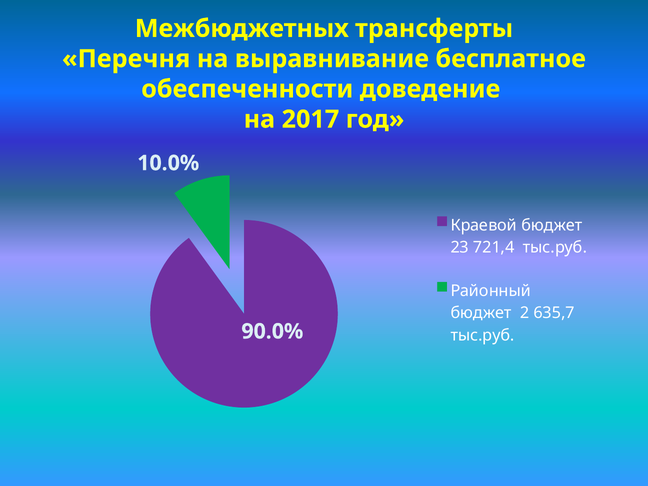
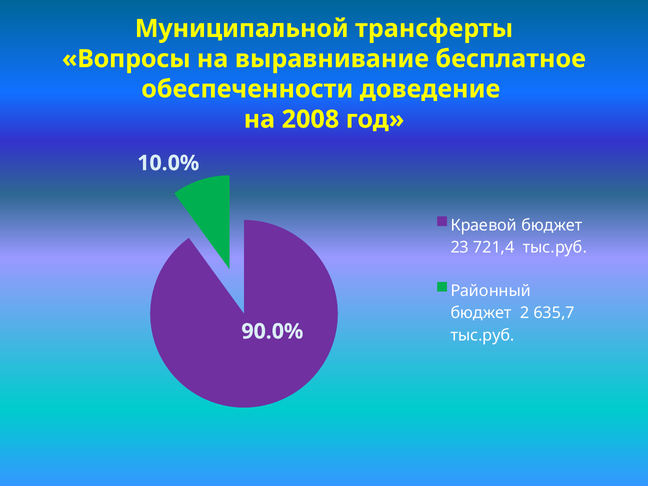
Межбюджетных: Межбюджетных -> Муниципальной (242, 29)
Перечня: Перечня -> Вопросы (126, 59)
2017: 2017 -> 2008 (310, 119)
